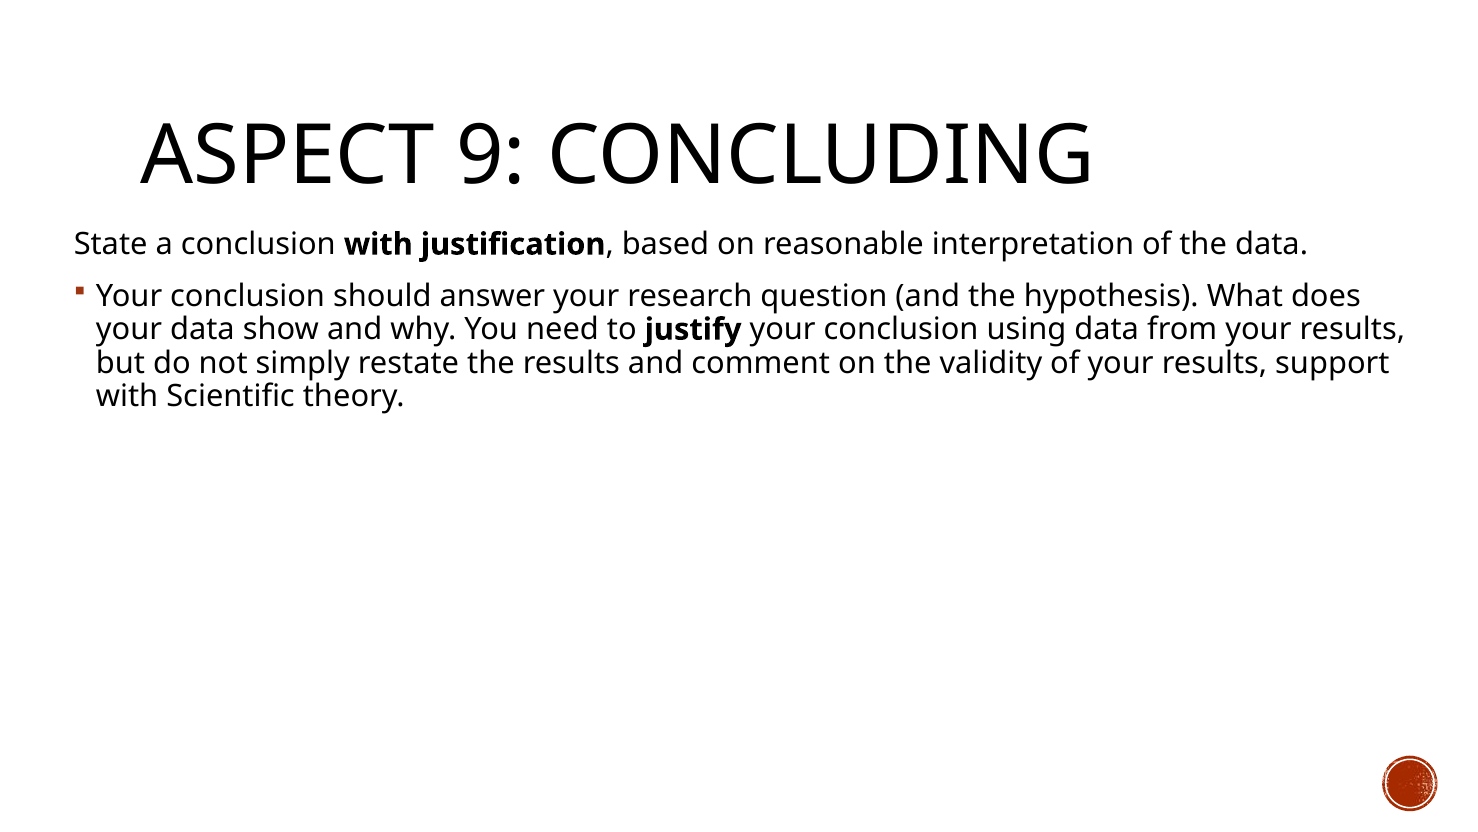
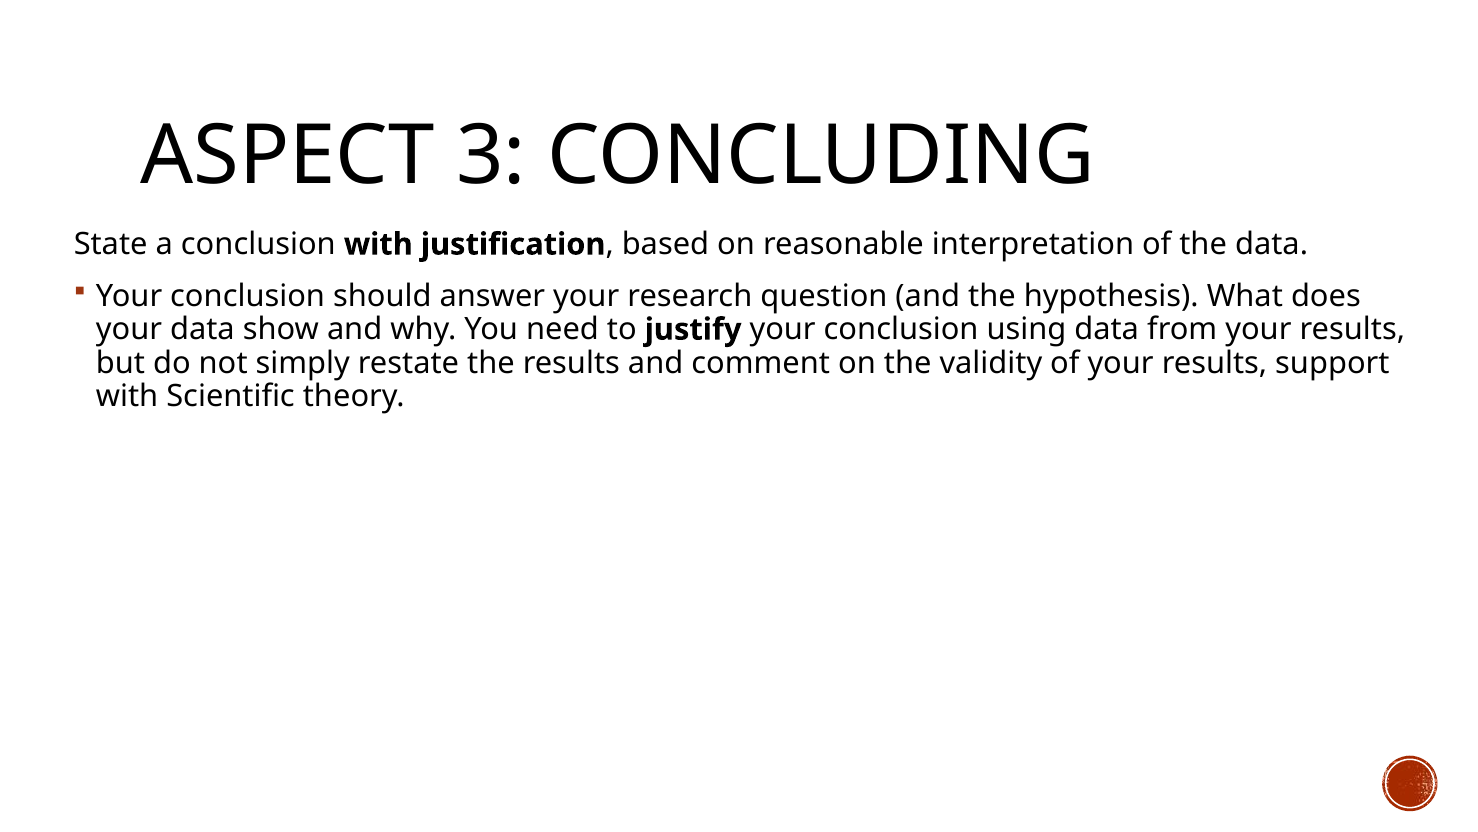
9: 9 -> 3 (491, 156)
